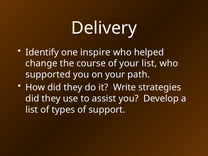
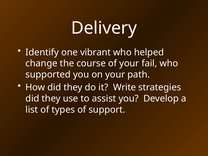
inspire: inspire -> vibrant (95, 52)
your list: list -> fail (149, 63)
